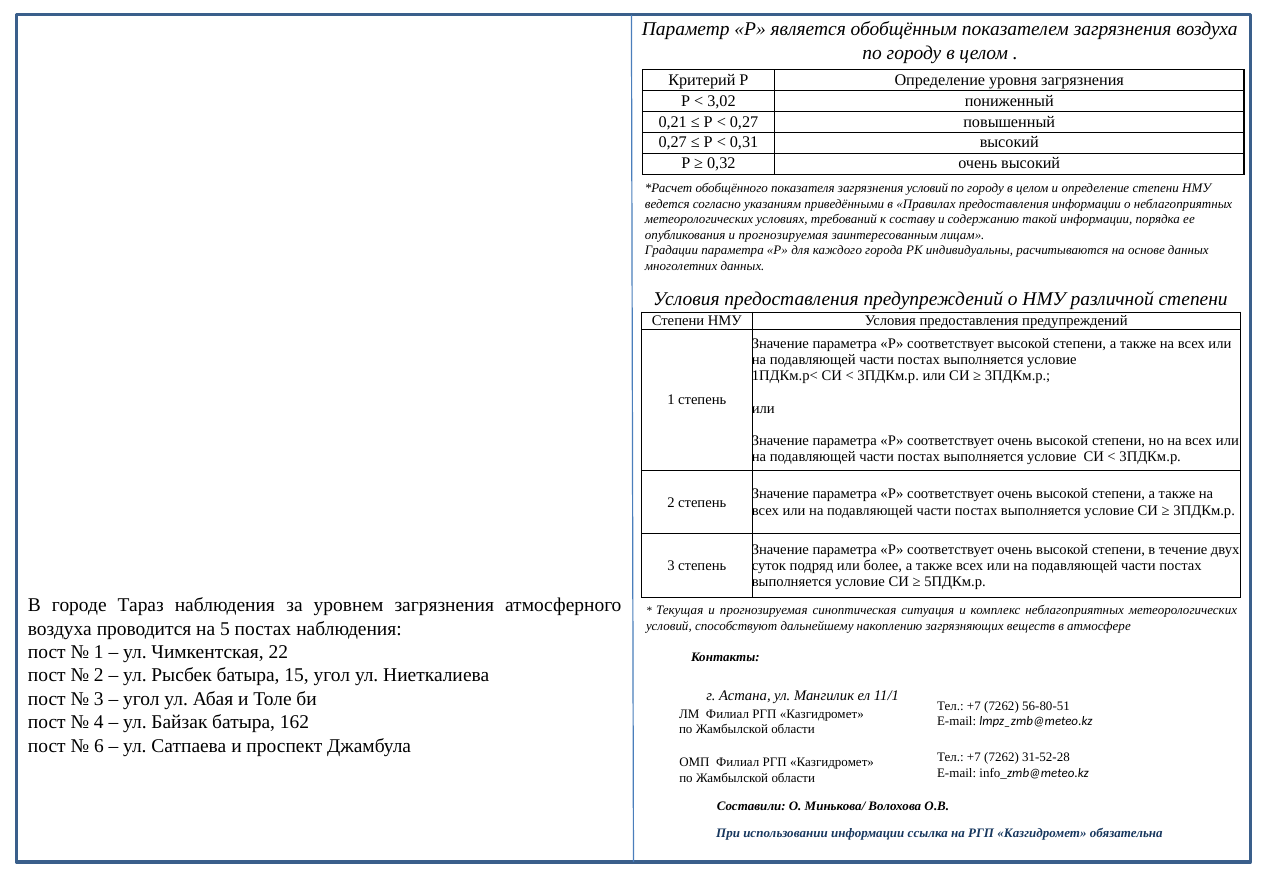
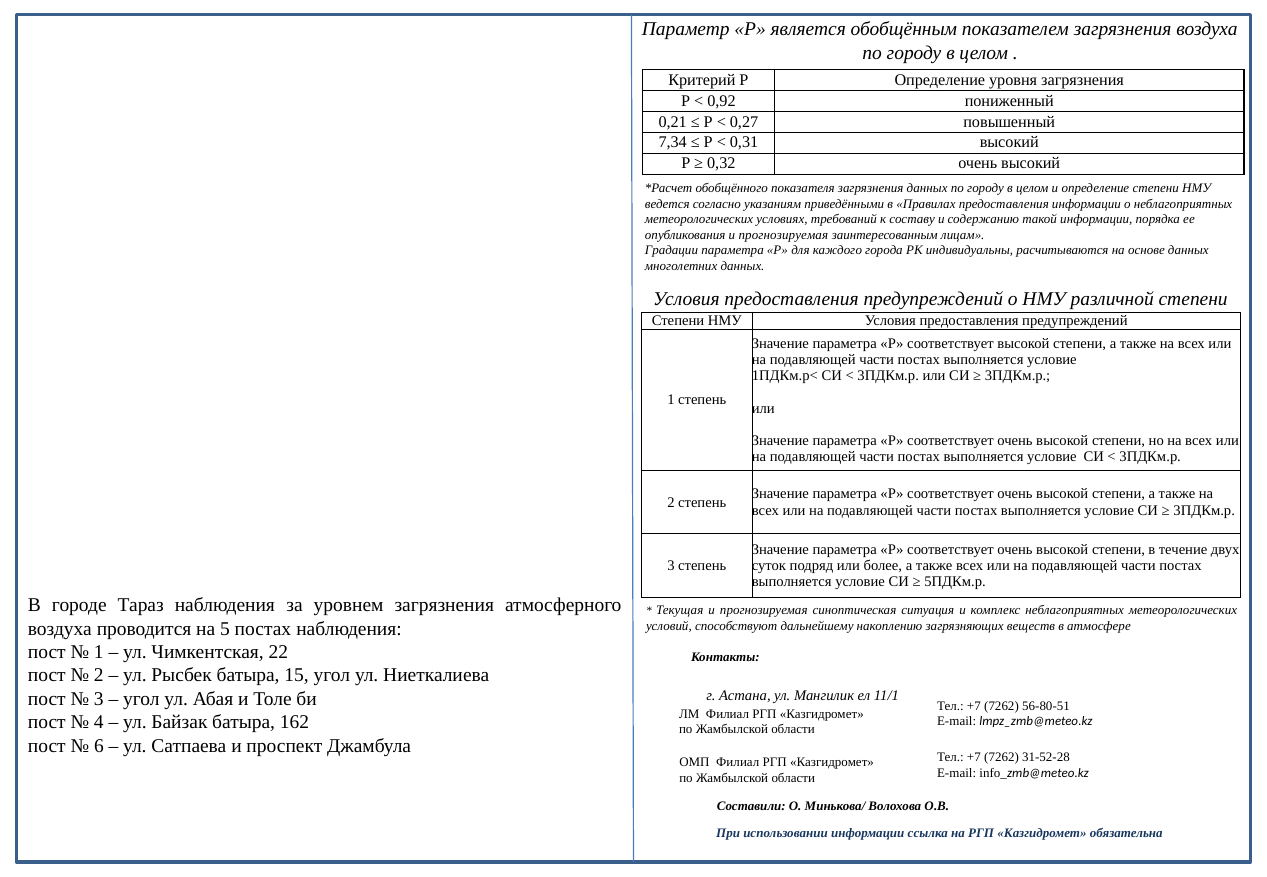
3,02: 3,02 -> 0,92 (722, 101)
0,27: 0,27 -> 7,34 (673, 143)
загрязнения условий: условий -> данных (927, 188)
